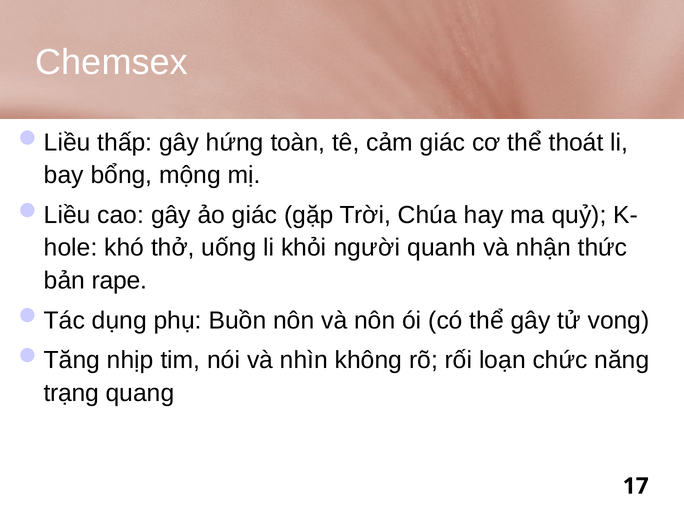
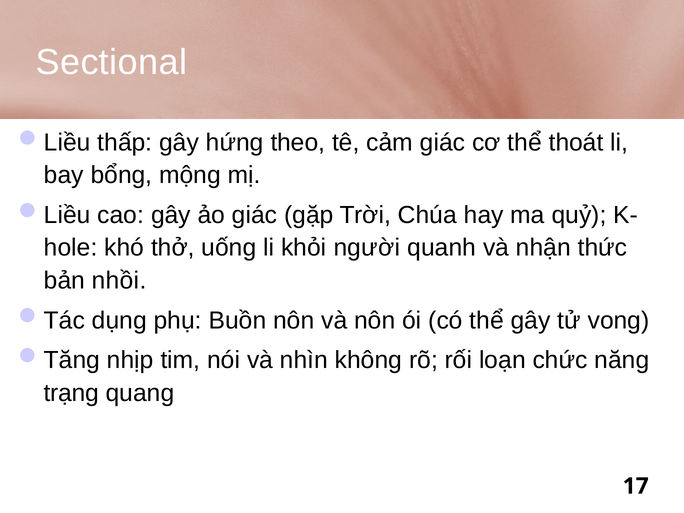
Chemsex: Chemsex -> Sectional (111, 62)
toàn: toàn -> theo (298, 143)
rape: rape -> nhồi (119, 280)
